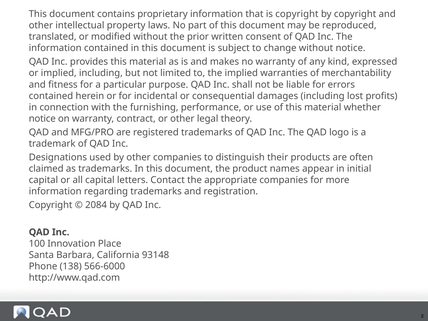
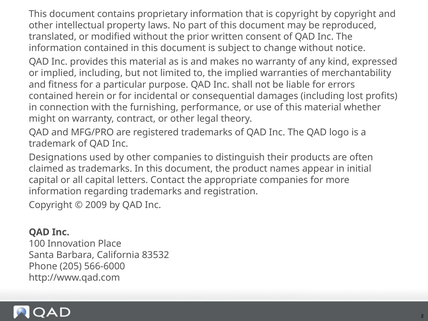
notice: notice -> might (42, 119)
2084: 2084 -> 2009 (96, 205)
93148: 93148 -> 83532 (156, 255)
138: 138 -> 205 (71, 266)
